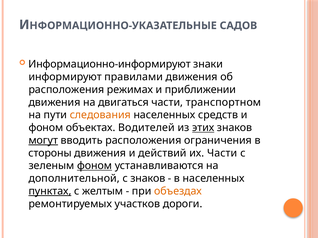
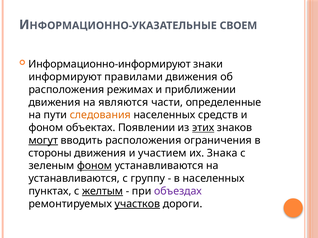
САДОВ: САДОВ -> СВОЕМ (238, 26)
двигаться: двигаться -> являются (123, 102)
транспортном: транспортном -> определенные (224, 102)
Водителей: Водителей -> Появлении (147, 128)
действий: действий -> участием (162, 153)
их Части: Части -> Знака (222, 153)
дополнительной: дополнительной -> устанавливаются (74, 179)
с знаков: знаков -> группу (148, 179)
пунктах underline: present -> none (50, 192)
желтым underline: none -> present (103, 192)
объездах colour: orange -> purple (178, 192)
участков underline: none -> present (137, 204)
